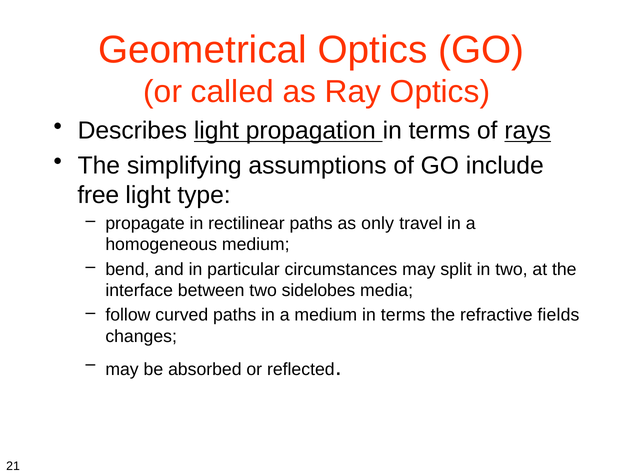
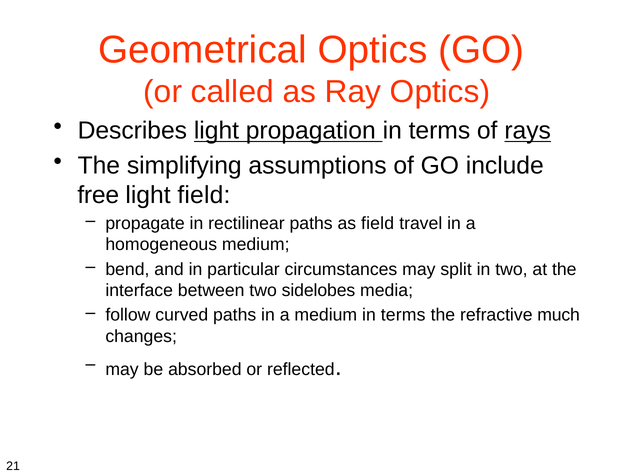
light type: type -> field (204, 195)
as only: only -> field (378, 223)
fields: fields -> much (559, 315)
